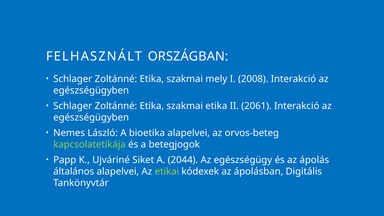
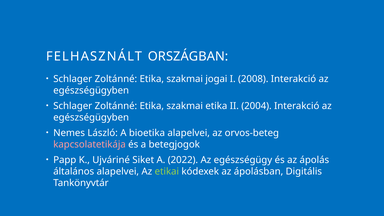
mely: mely -> jogai (216, 79)
2061: 2061 -> 2004 (256, 106)
kapcsolatetikája colour: light green -> pink (90, 144)
2044: 2044 -> 2022 (183, 160)
